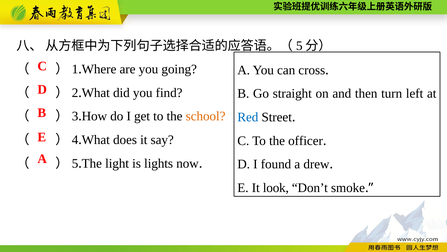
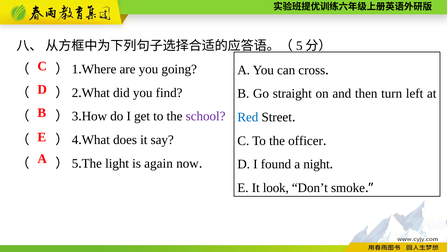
school colour: orange -> purple (206, 116)
drew: drew -> night (317, 164)
lights: lights -> again (159, 163)
